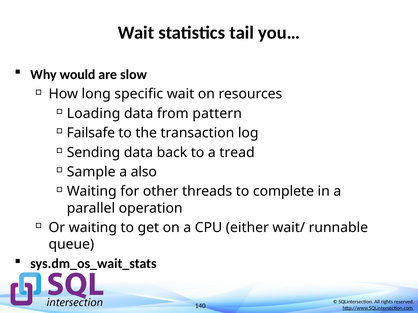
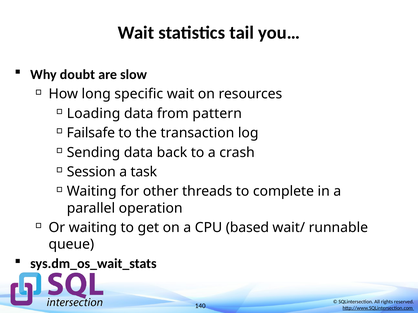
would: would -> doubt (77, 75)
tread: tread -> crash (237, 153)
Sample: Sample -> Session (91, 172)
also: also -> task (144, 172)
either: either -> based (247, 228)
